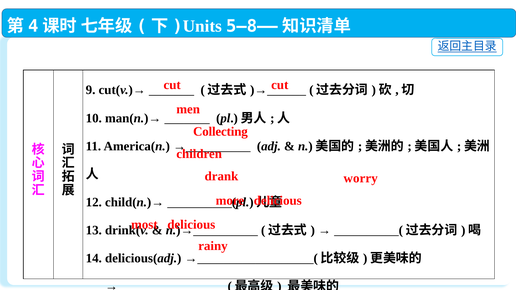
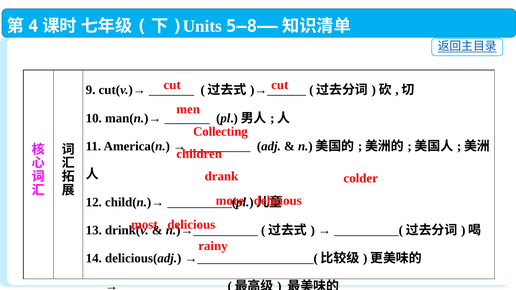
worry: worry -> colder (361, 178)
